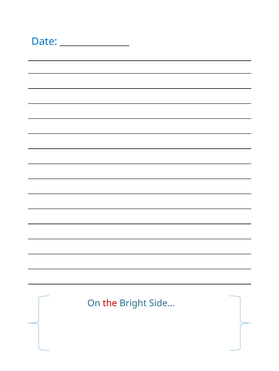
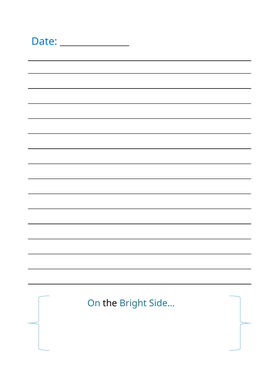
the colour: red -> black (110, 304)
